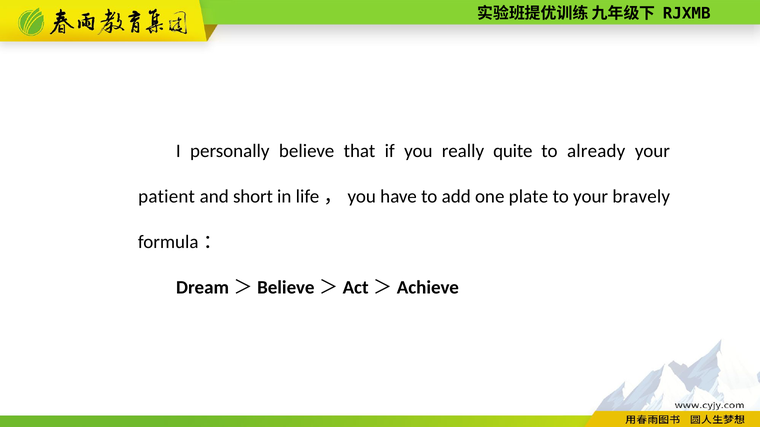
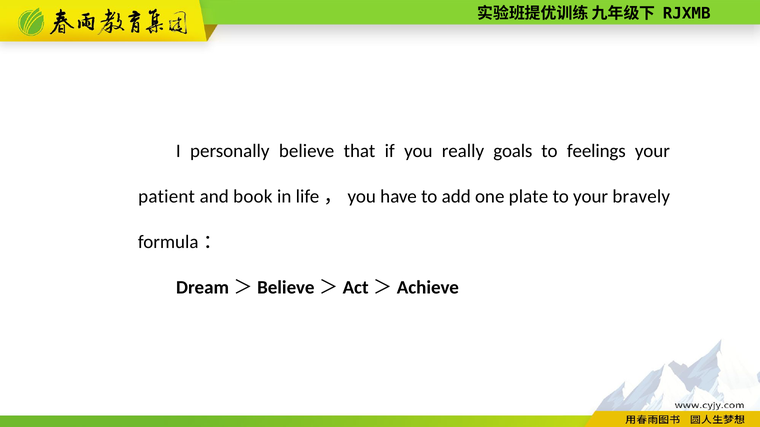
quite: quite -> goals (513, 151)
already: already -> feelings (596, 151)
short: short -> book (253, 197)
